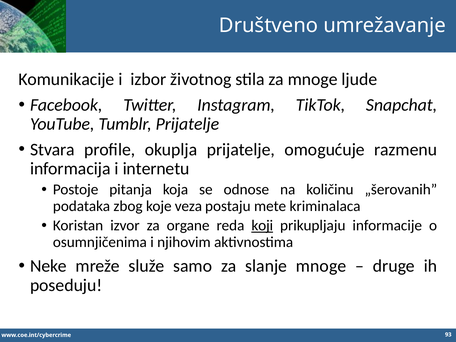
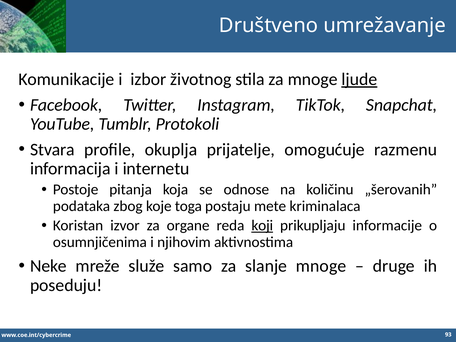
ljude underline: none -> present (359, 79)
Tumblr Prijatelje: Prijatelje -> Protokoli (187, 124)
veza: veza -> toga (188, 206)
